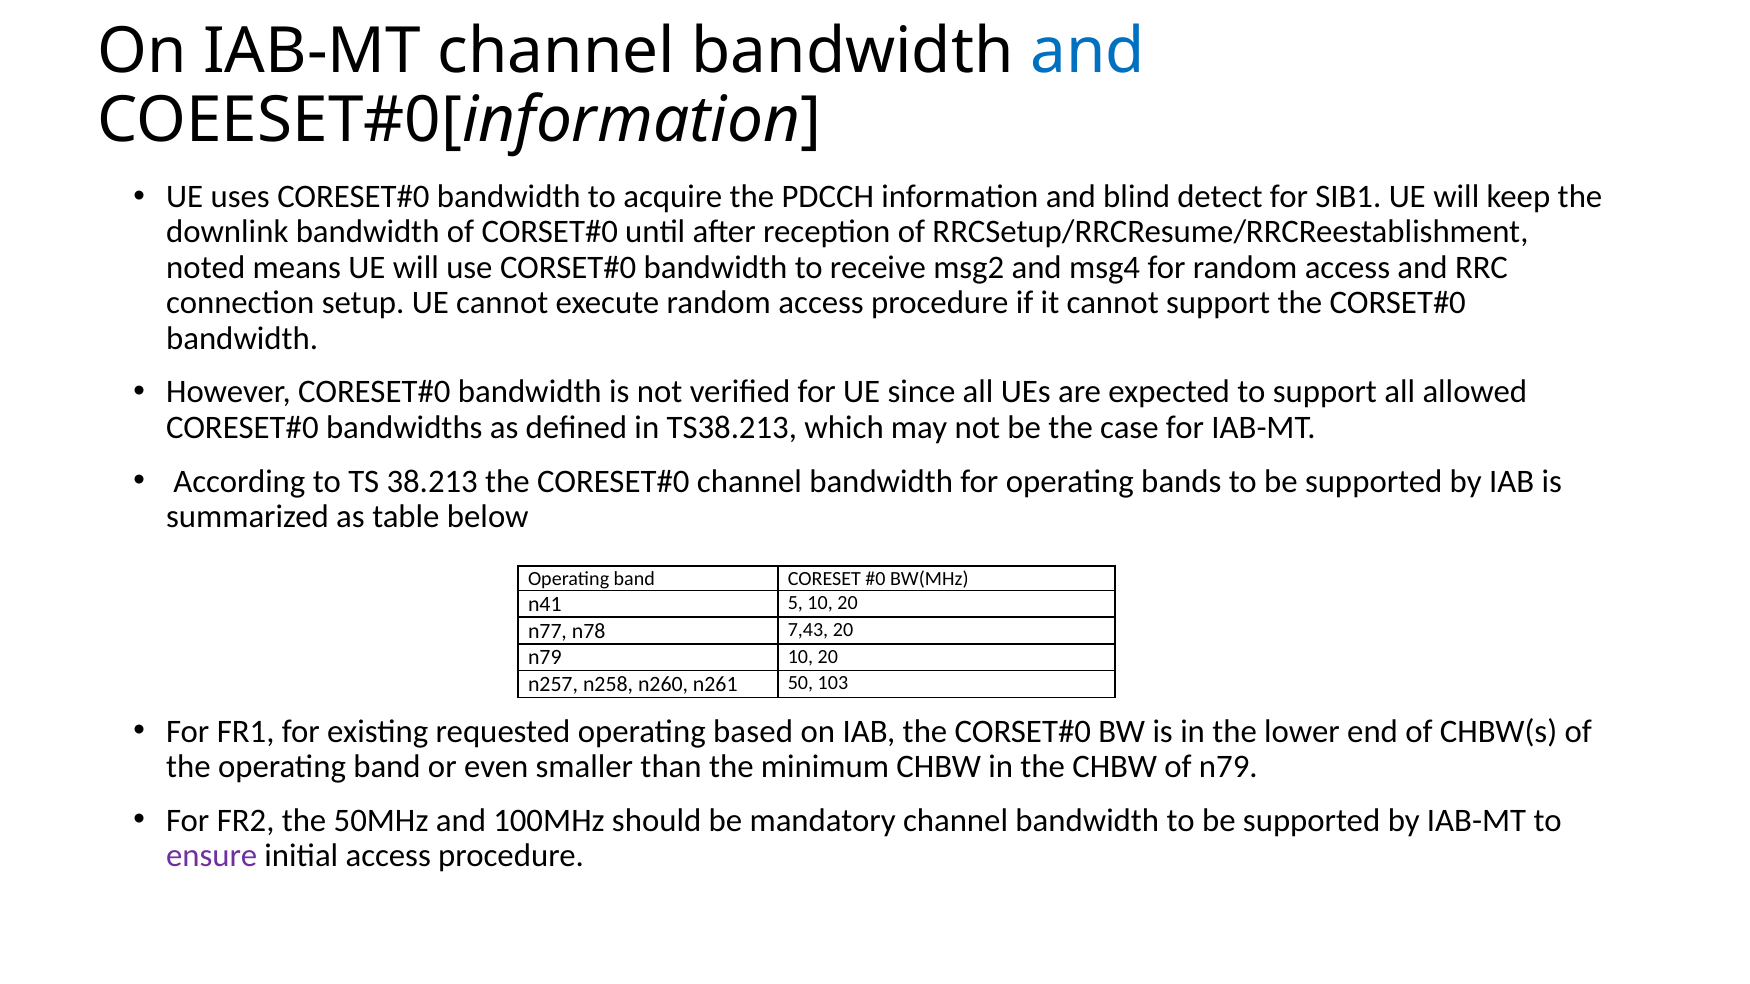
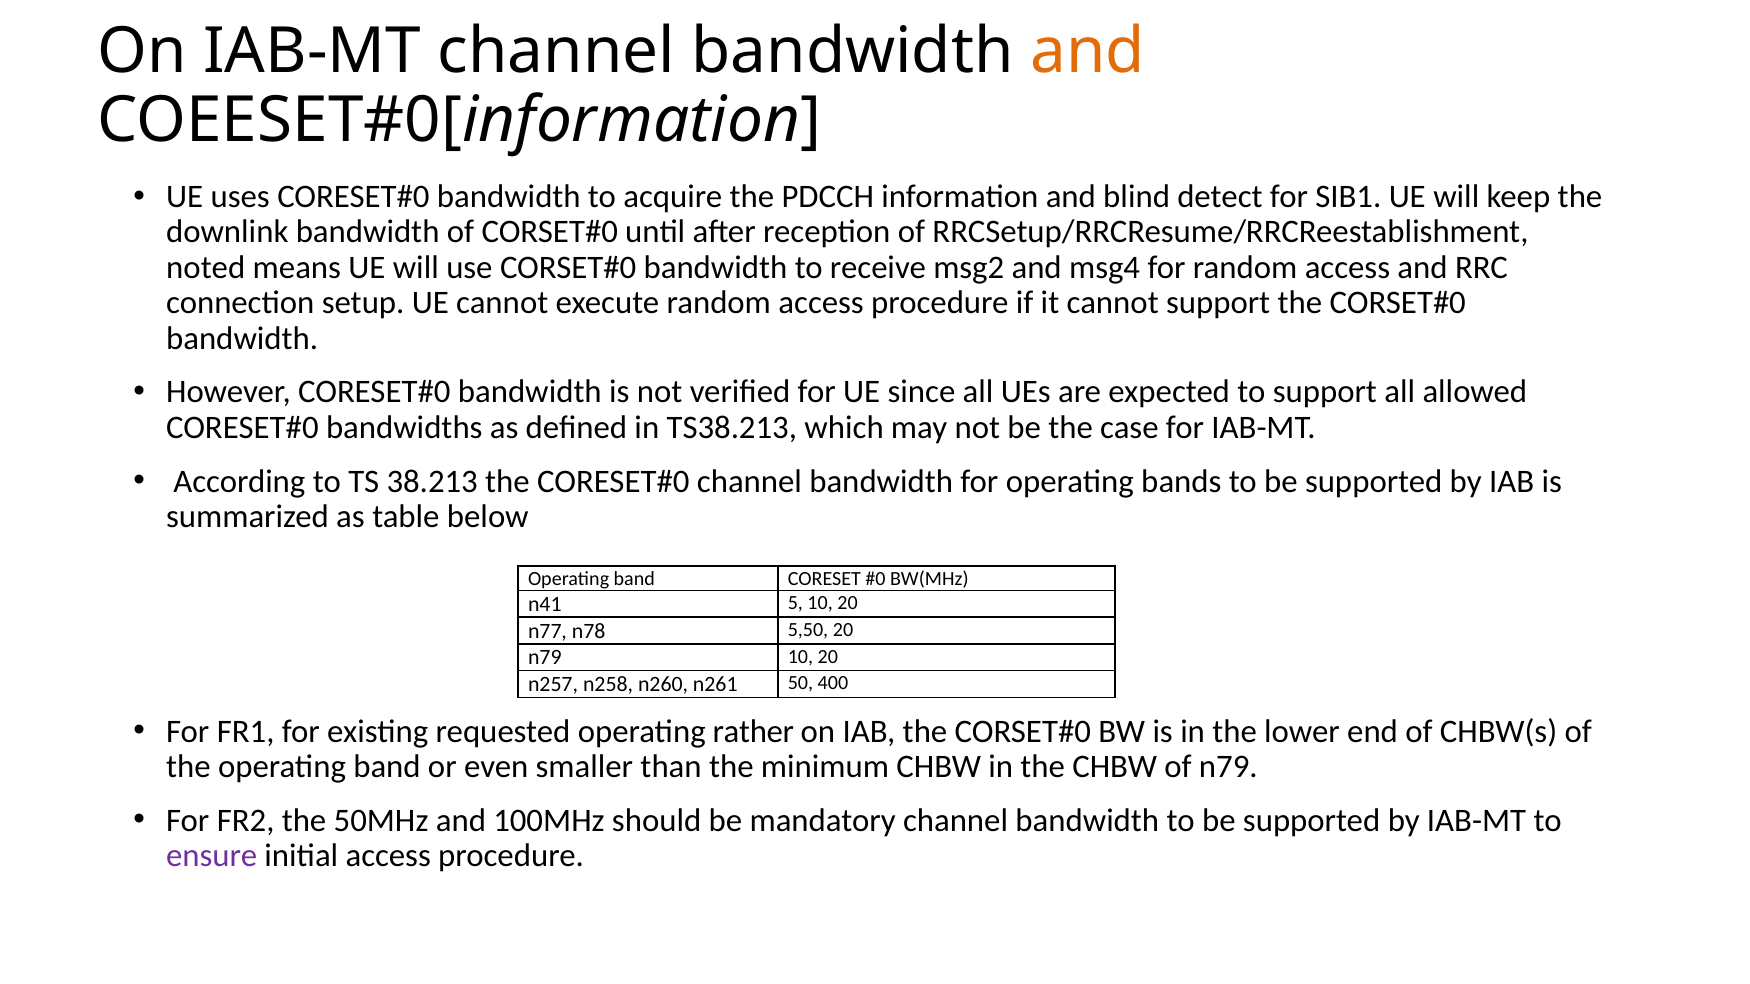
and colour: blue -> orange (1087, 52)
7,43: 7,43 -> 5,50 (808, 630)
103: 103 -> 400 (833, 684)
based: based -> rather (753, 731)
